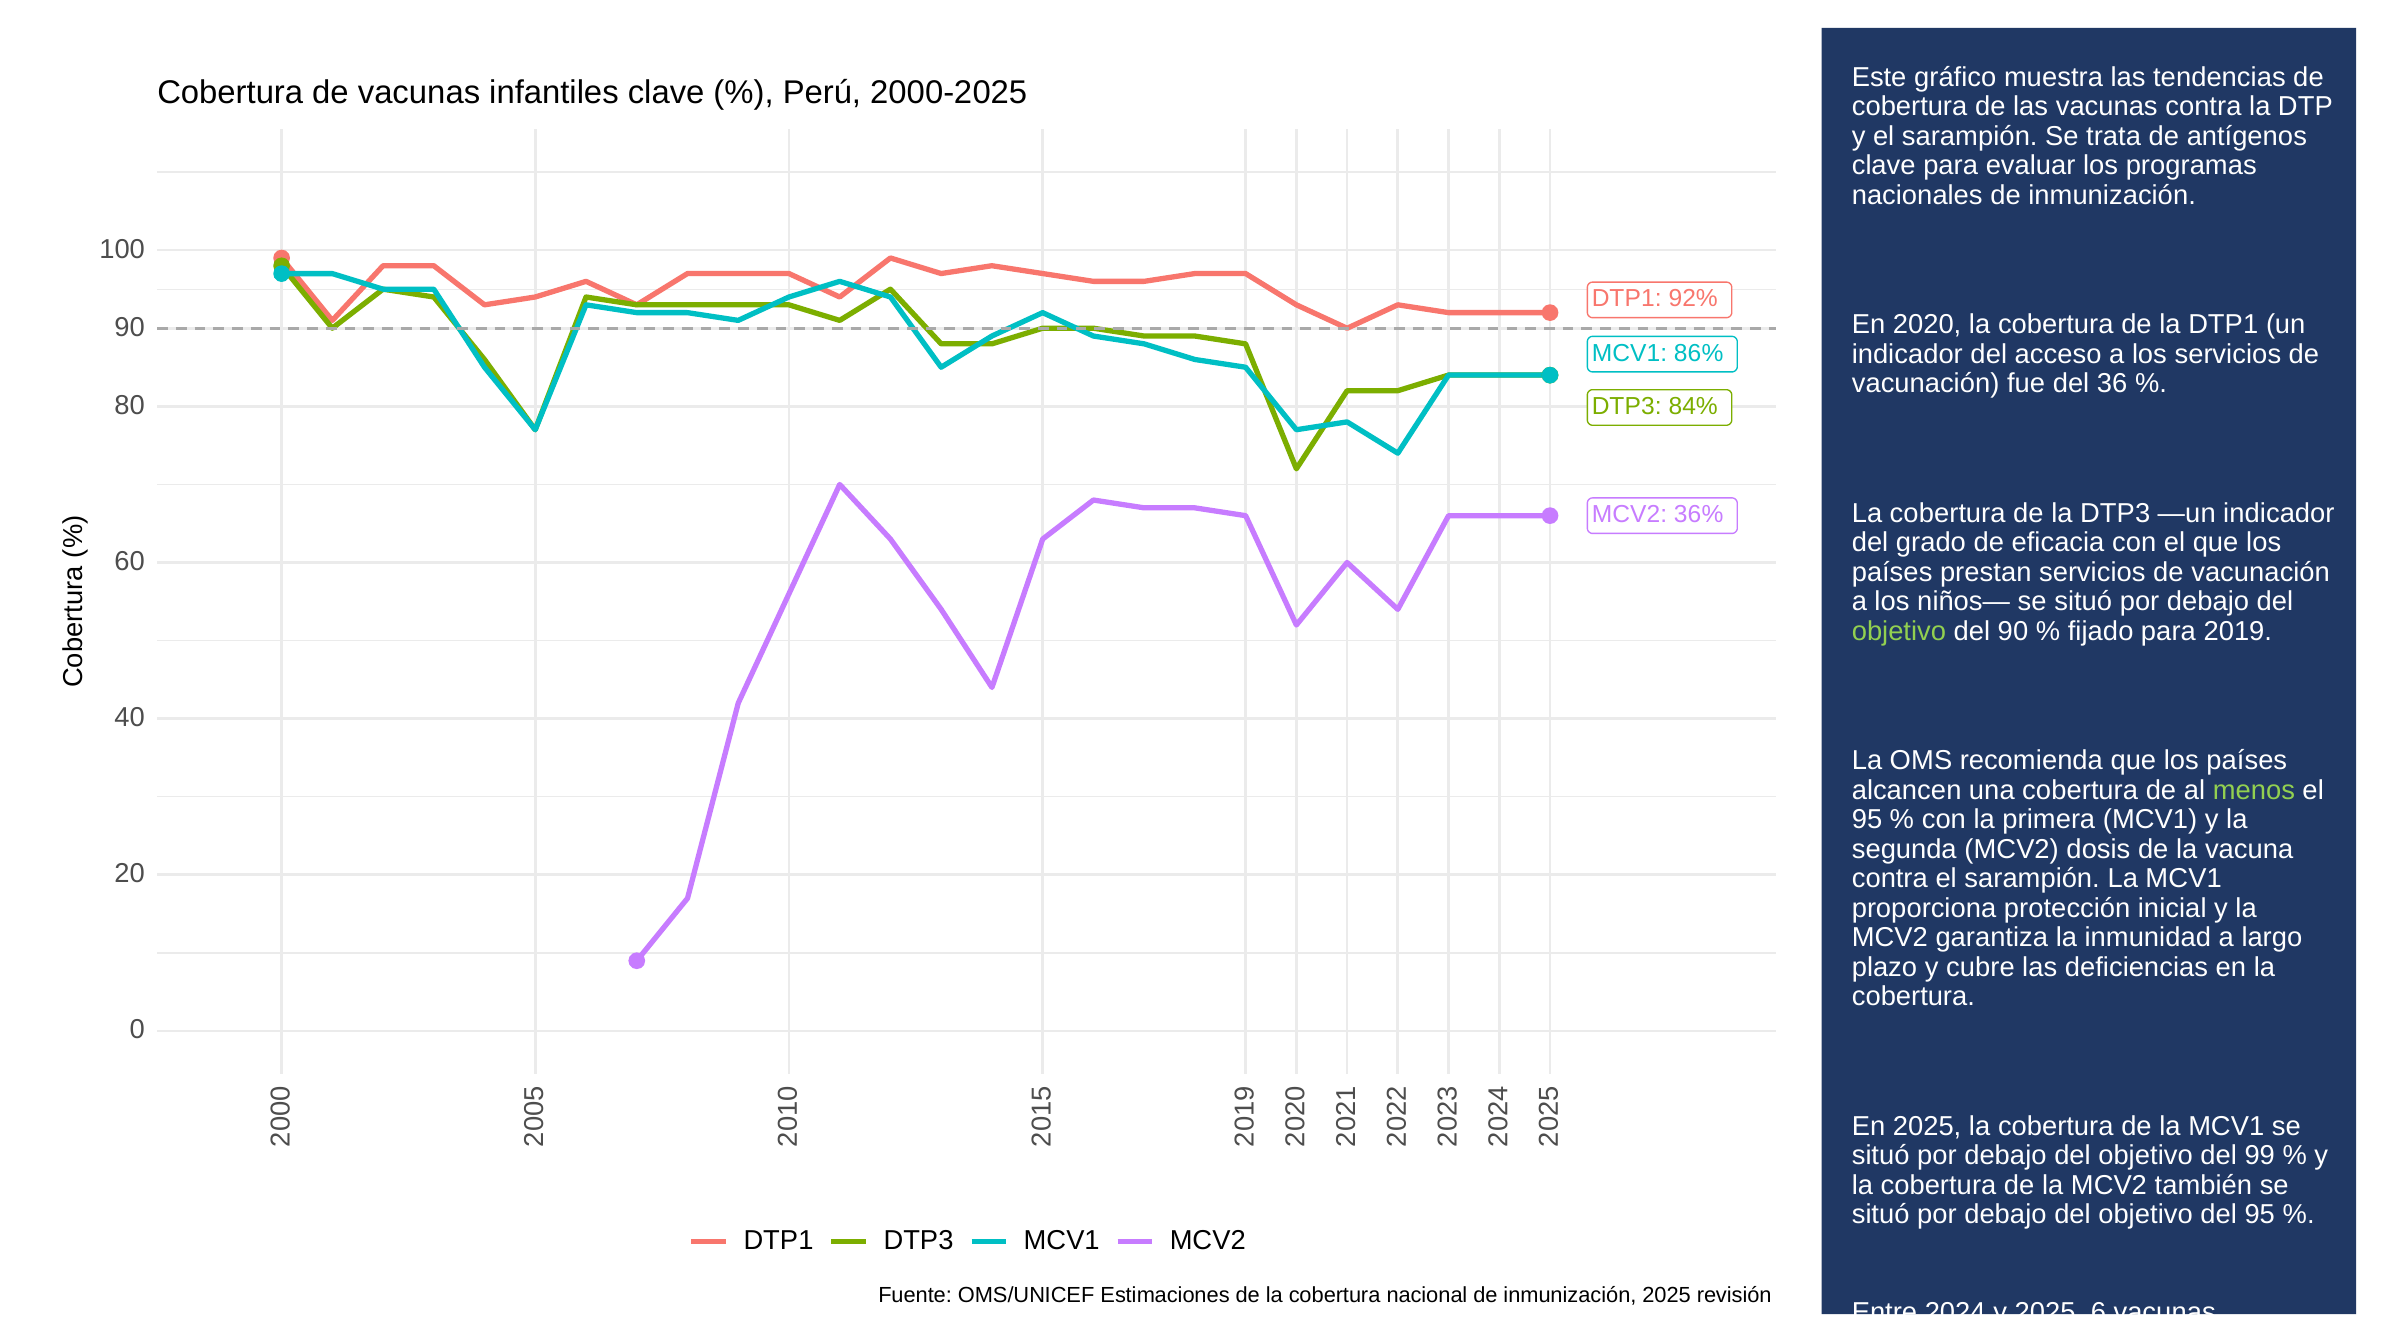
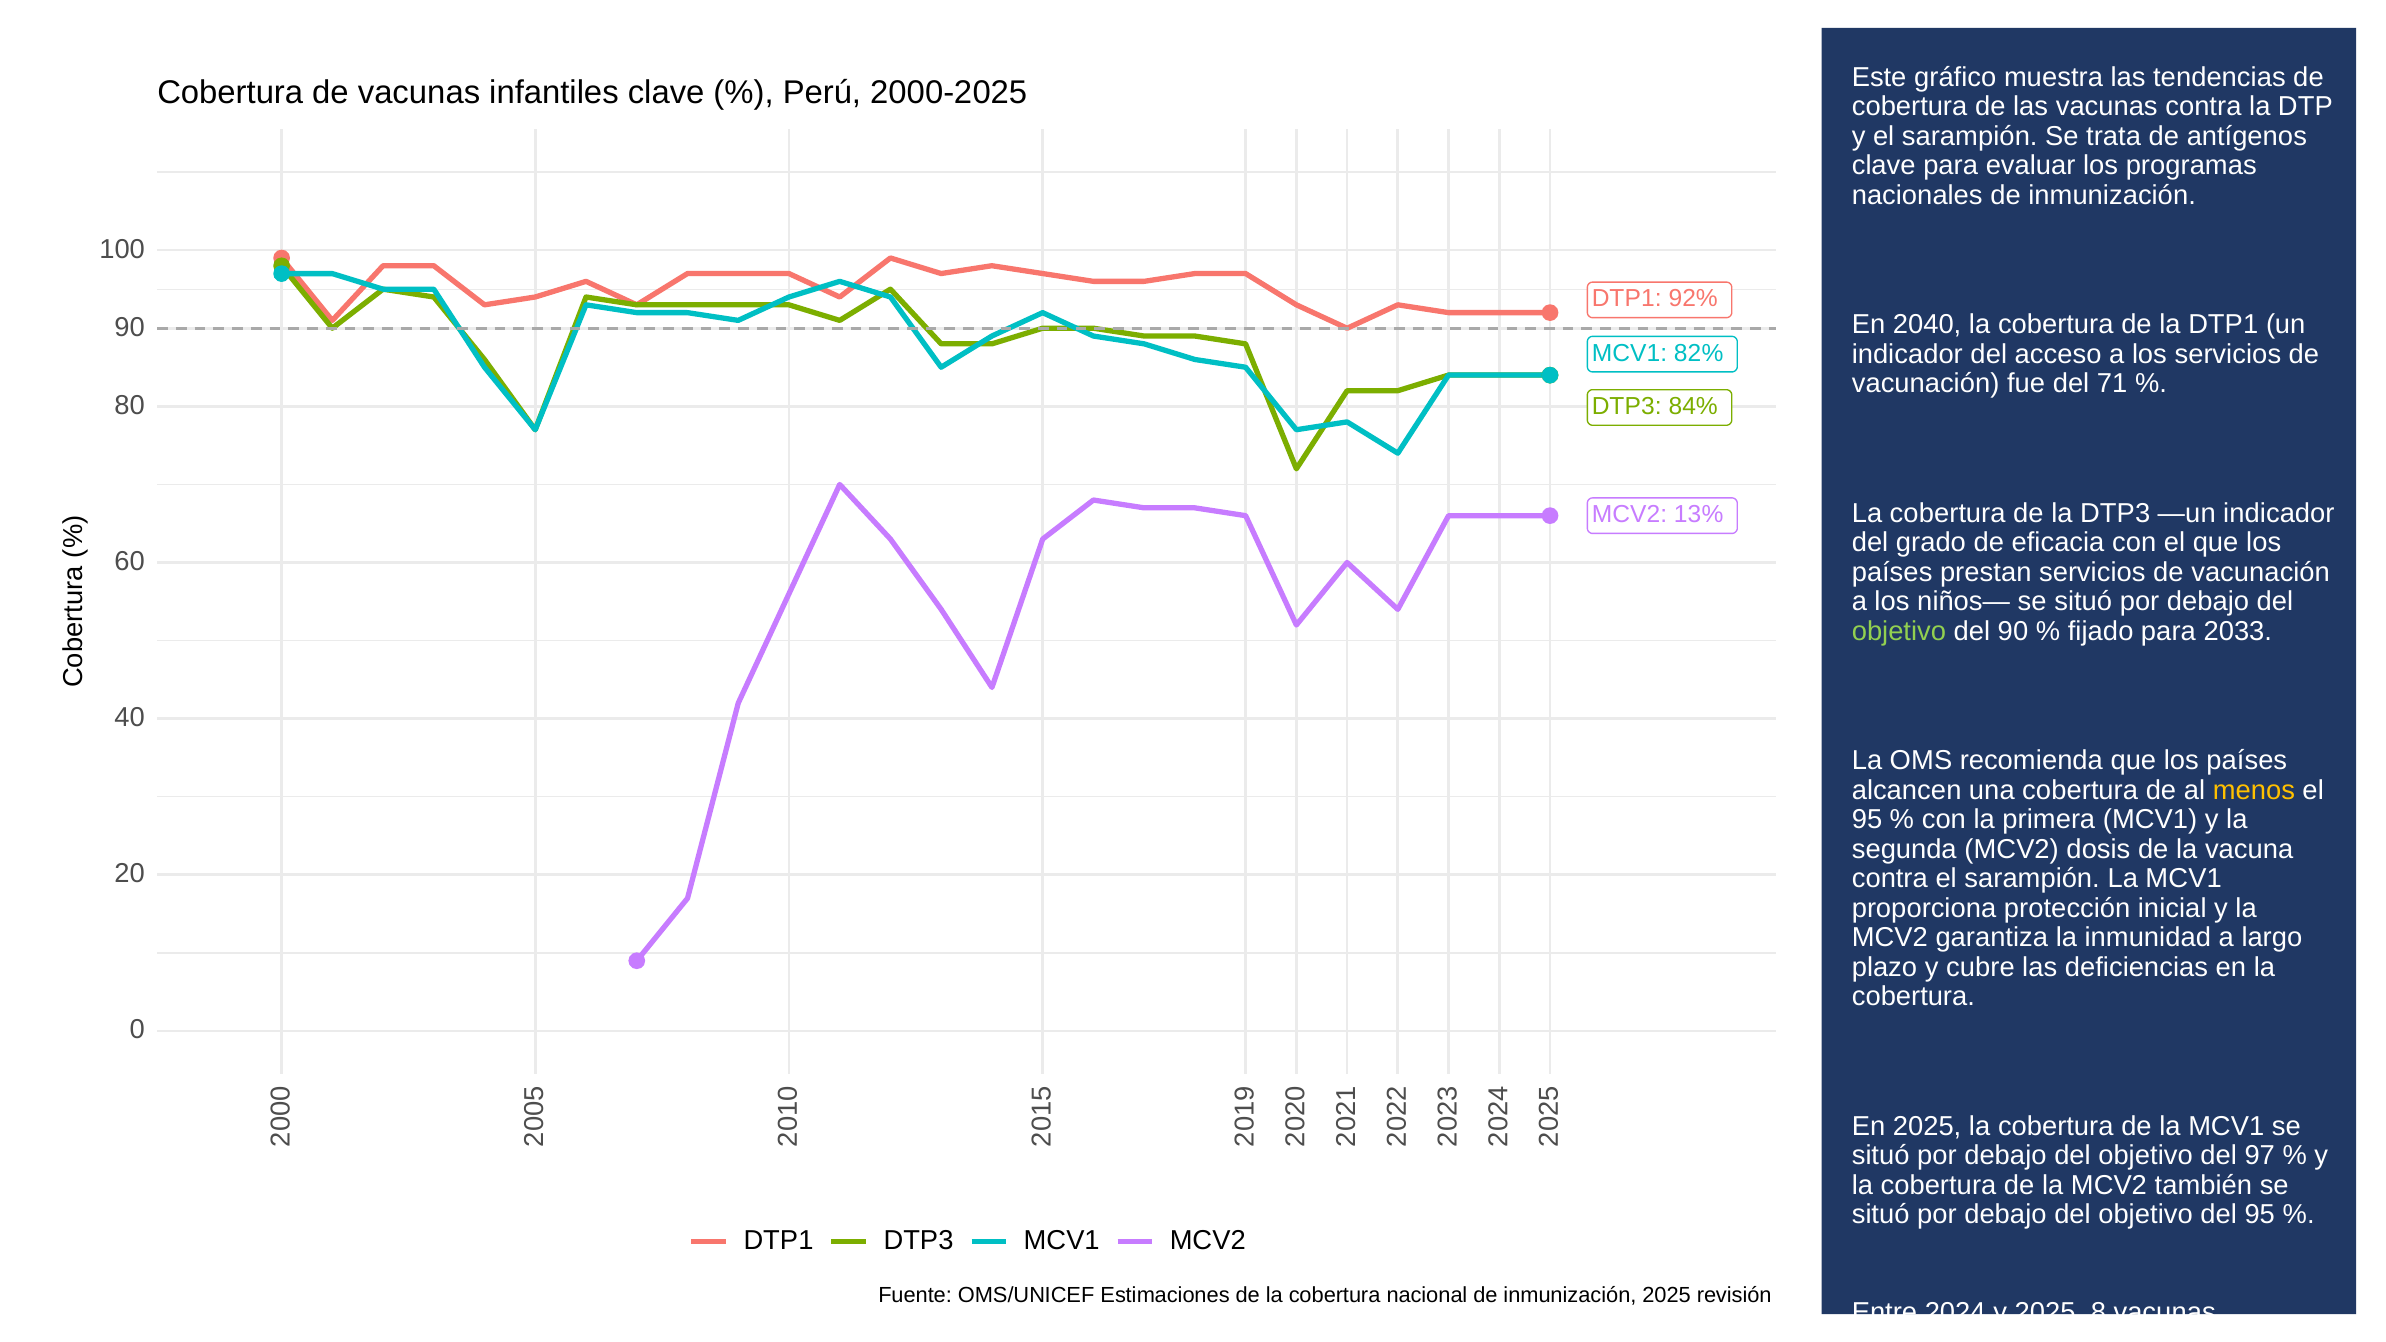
2020: 2020 -> 2040 (1927, 325)
86%: 86% -> 82% (1699, 353)
36: 36 -> 71 (2112, 384)
36%: 36% -> 13% (1699, 515)
2019: 2019 -> 2033 (2238, 631)
menos colour: light green -> yellow (2254, 790)
99: 99 -> 97 (2260, 1156)
6: 6 -> 8 (2098, 1313)
